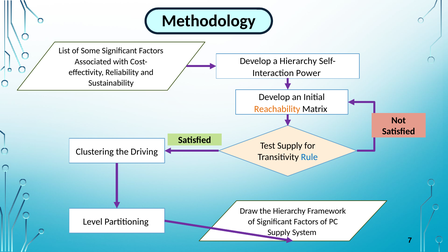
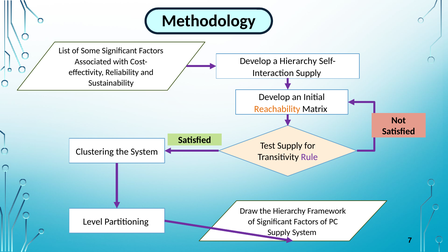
Power: Power -> Supply (308, 73)
the Driving: Driving -> System (144, 152)
Rule colour: blue -> purple (309, 157)
